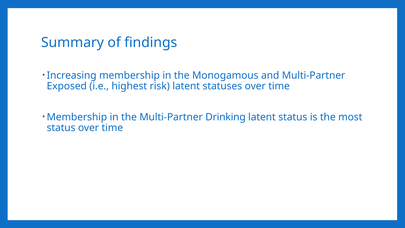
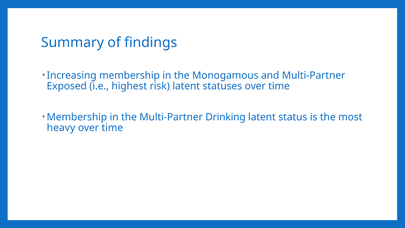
status: status -> heavy (61, 128)
